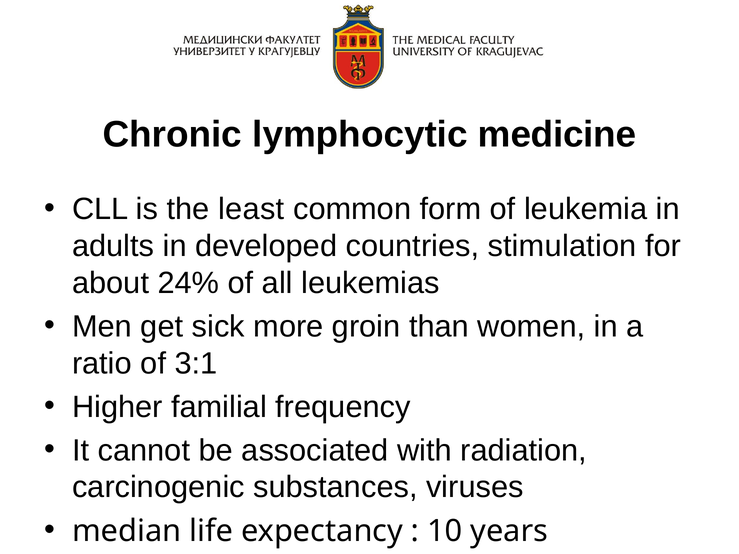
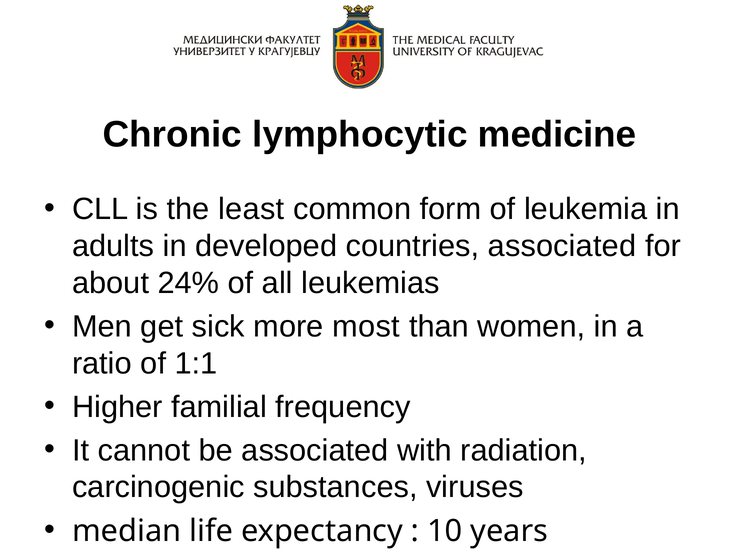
countries stimulation: stimulation -> associated (562, 246)
groin: groin -> most (366, 327)
3:1: 3:1 -> 1:1 (196, 364)
